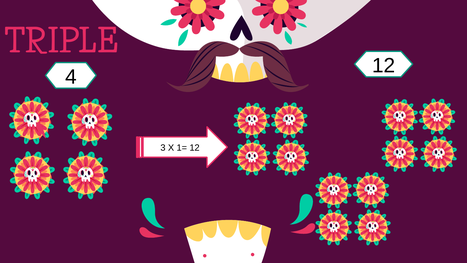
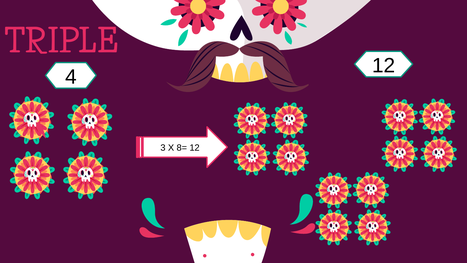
1=: 1= -> 8= (182, 148)
